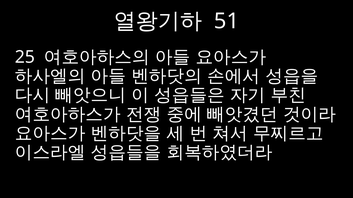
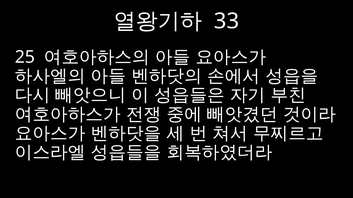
51: 51 -> 33 (227, 21)
